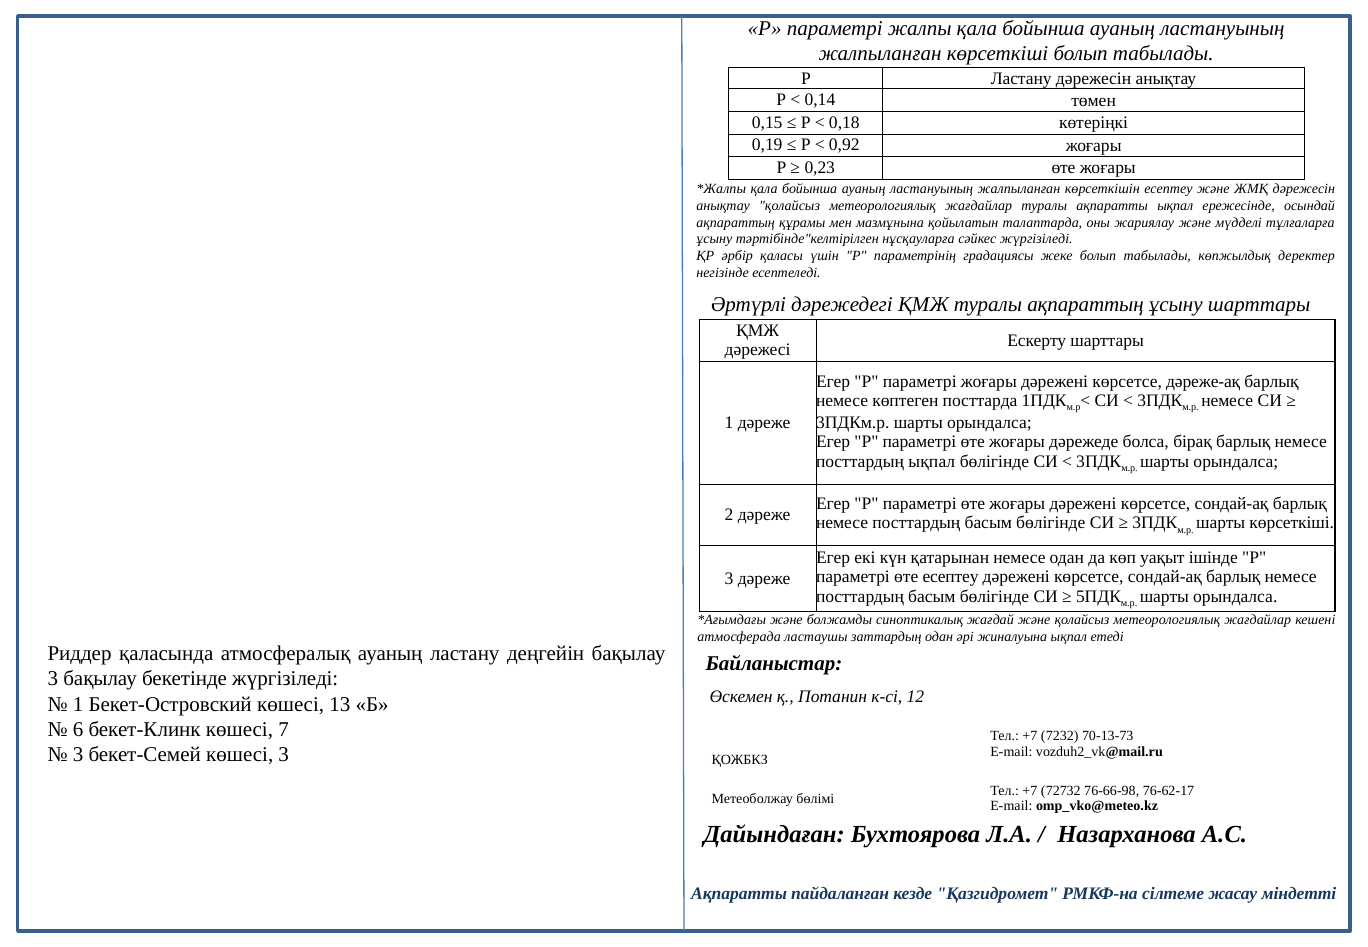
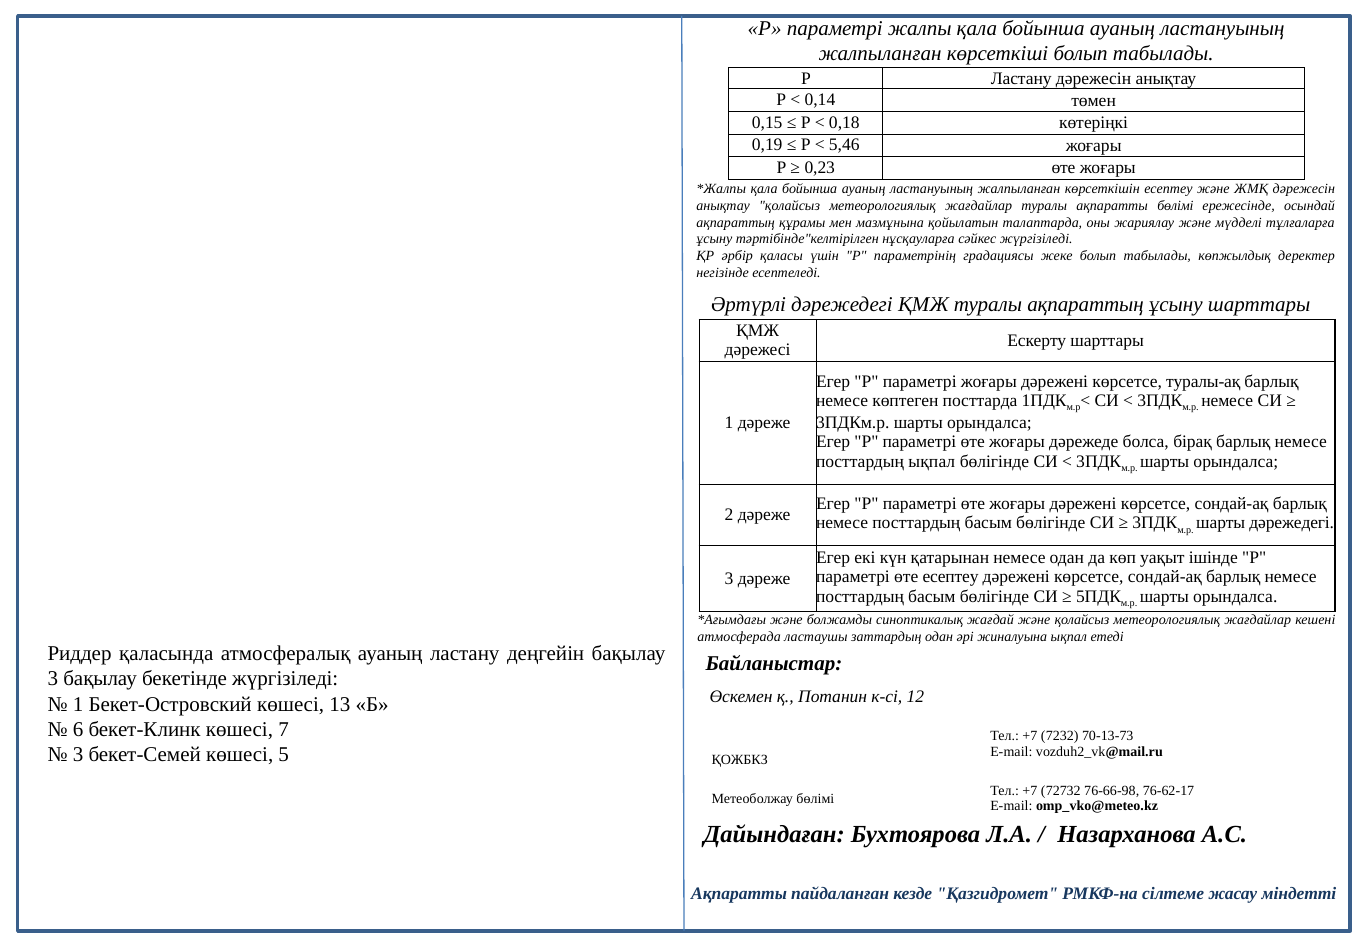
0,92: 0,92 -> 5,46 (844, 145)
ақпаратты ықпал: ықпал -> бөлімі (1175, 206)
дәреже-ақ: дәреже-ақ -> туралы-ақ (1203, 381)
шарты көрсеткіші: көрсеткіші -> дәрежедегі (1292, 523)
көшесі 3: 3 -> 5 (284, 755)
